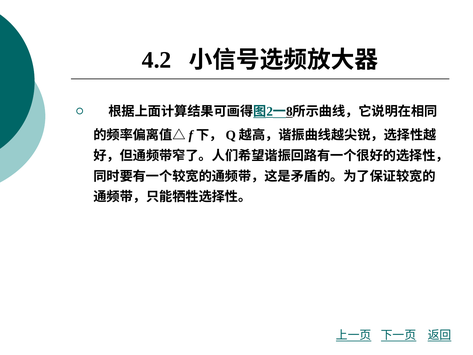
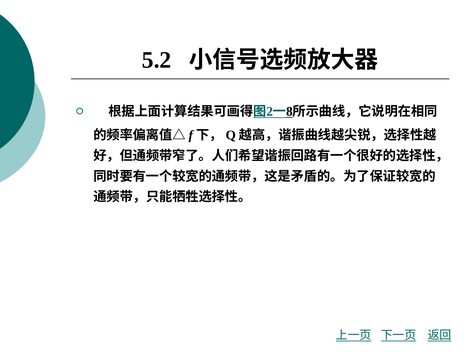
4.2: 4.2 -> 5.2 (157, 60)
